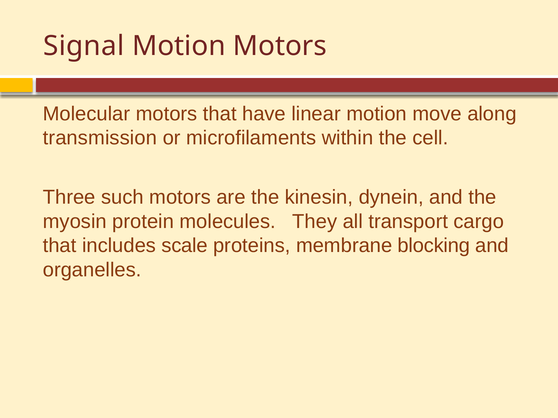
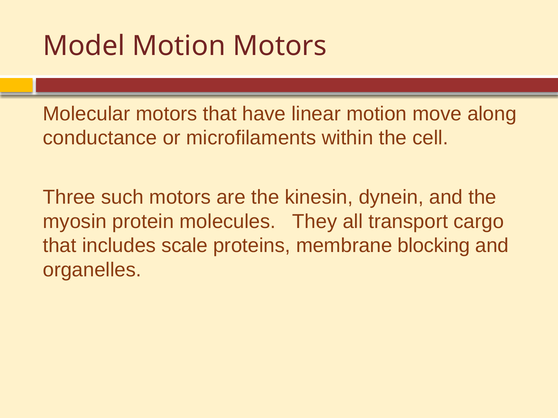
Signal: Signal -> Model (84, 46)
transmission: transmission -> conductance (100, 138)
